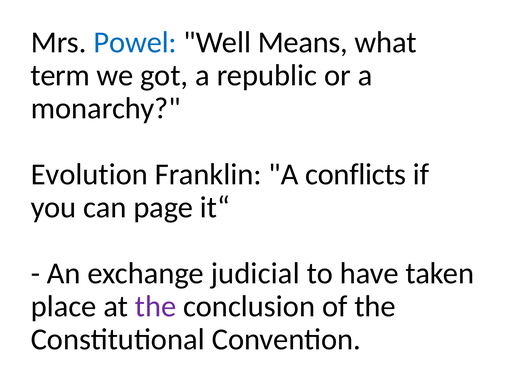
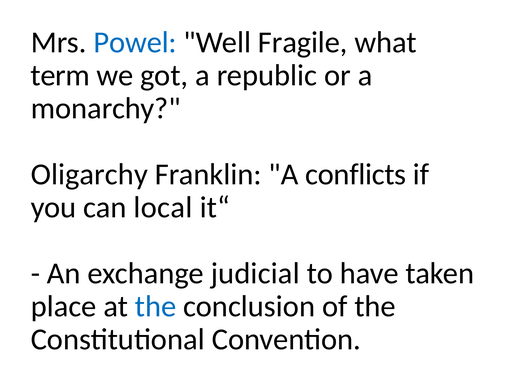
Means: Means -> Fragile (303, 42)
Evolution: Evolution -> Oligarchy (89, 174)
page: page -> local (163, 207)
the colour: purple -> blue (156, 306)
